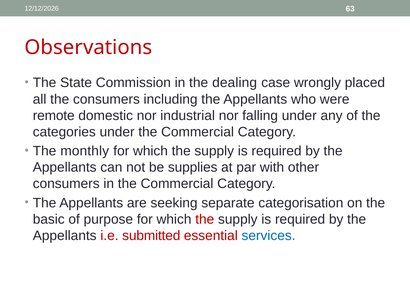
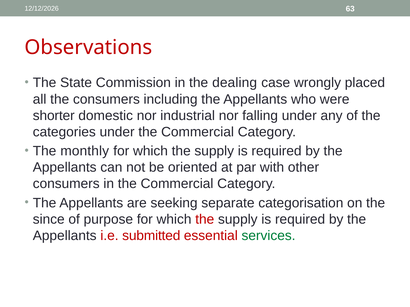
remote: remote -> shorter (54, 116)
supplies: supplies -> oriented (193, 168)
basic: basic -> since (49, 220)
services colour: blue -> green (269, 236)
